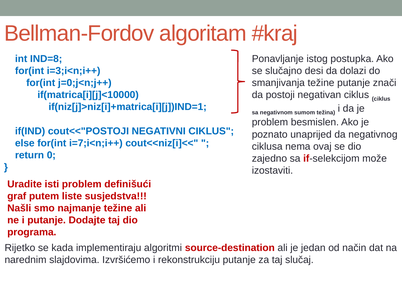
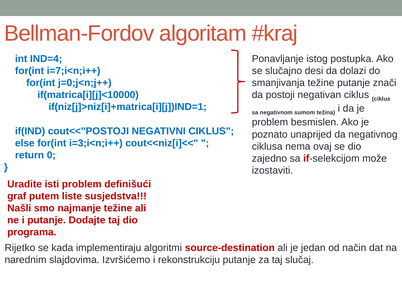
IND=8: IND=8 -> IND=4 (46, 59)
i=3;i<n;i++: i=3;i<n;i++ -> i=7;i<n;i++ (74, 71)
i=7;i<n;i++: i=7;i<n;i++ -> i=3;i<n;i++ (96, 143)
